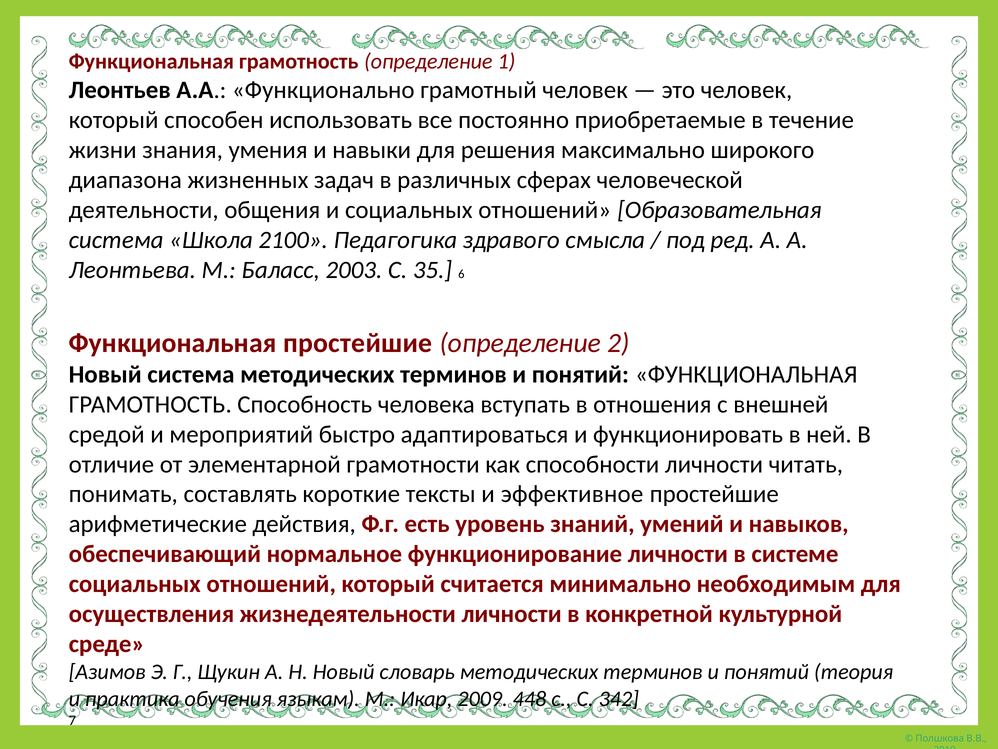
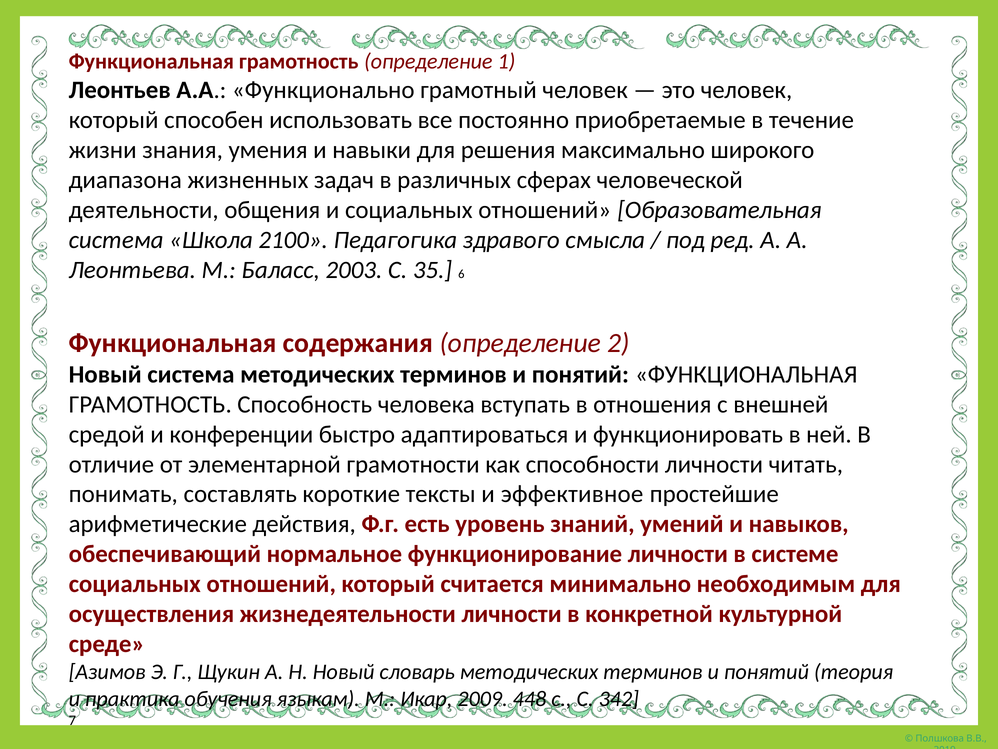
Функциональная простейшие: простейшие -> содержания (358, 343)
мероприятий: мероприятий -> конференции (241, 434)
